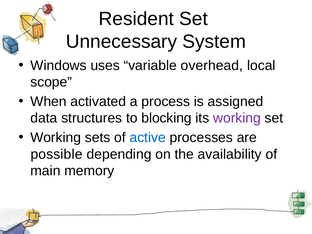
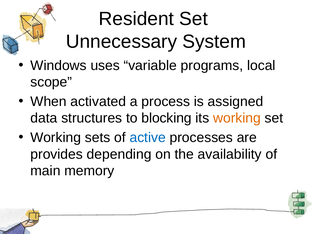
overhead: overhead -> programs (212, 65)
working colour: purple -> orange (237, 118)
possible: possible -> provides (57, 154)
